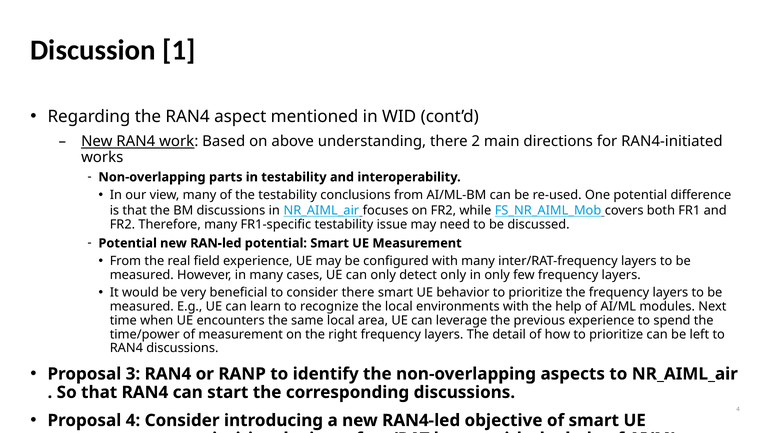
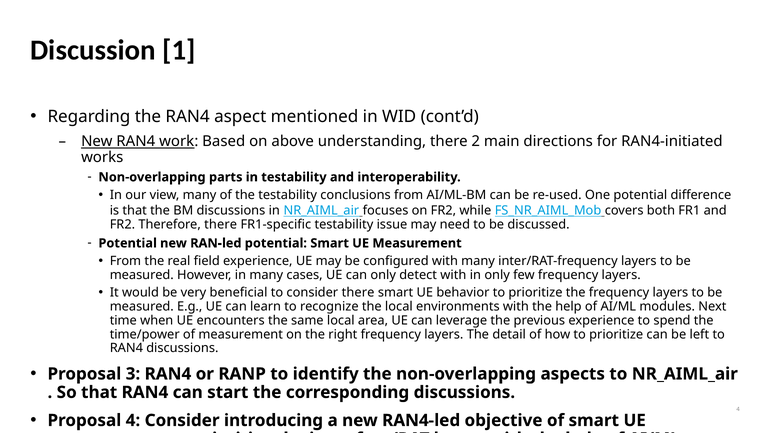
Therefore many: many -> there (221, 225)
detect only: only -> with (453, 275)
